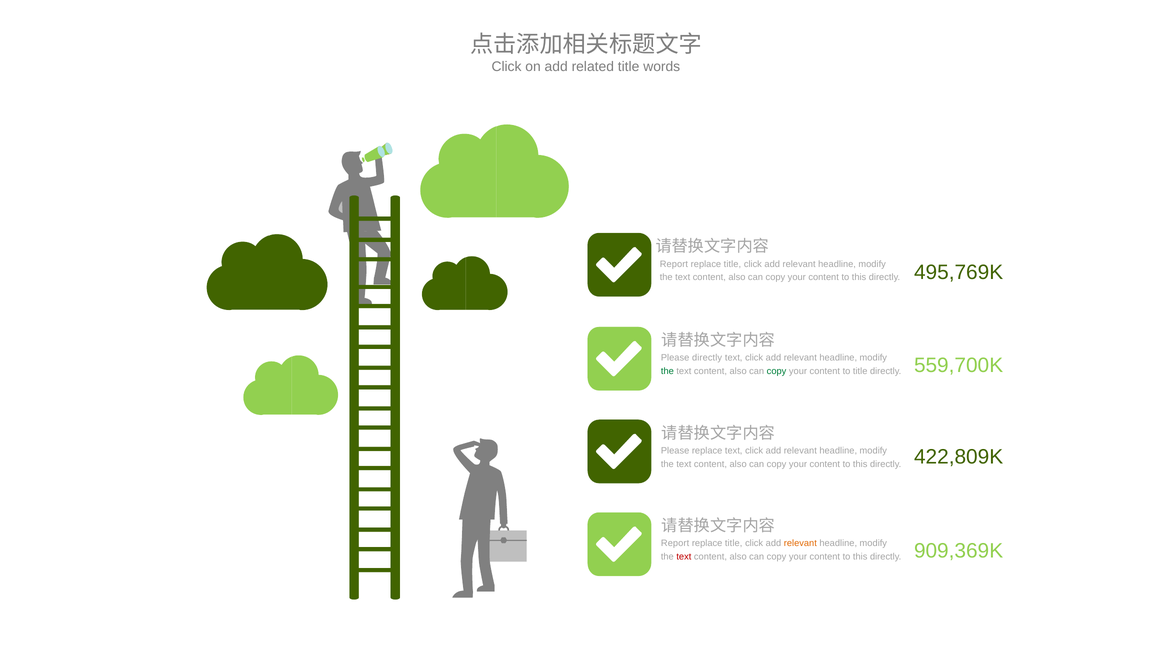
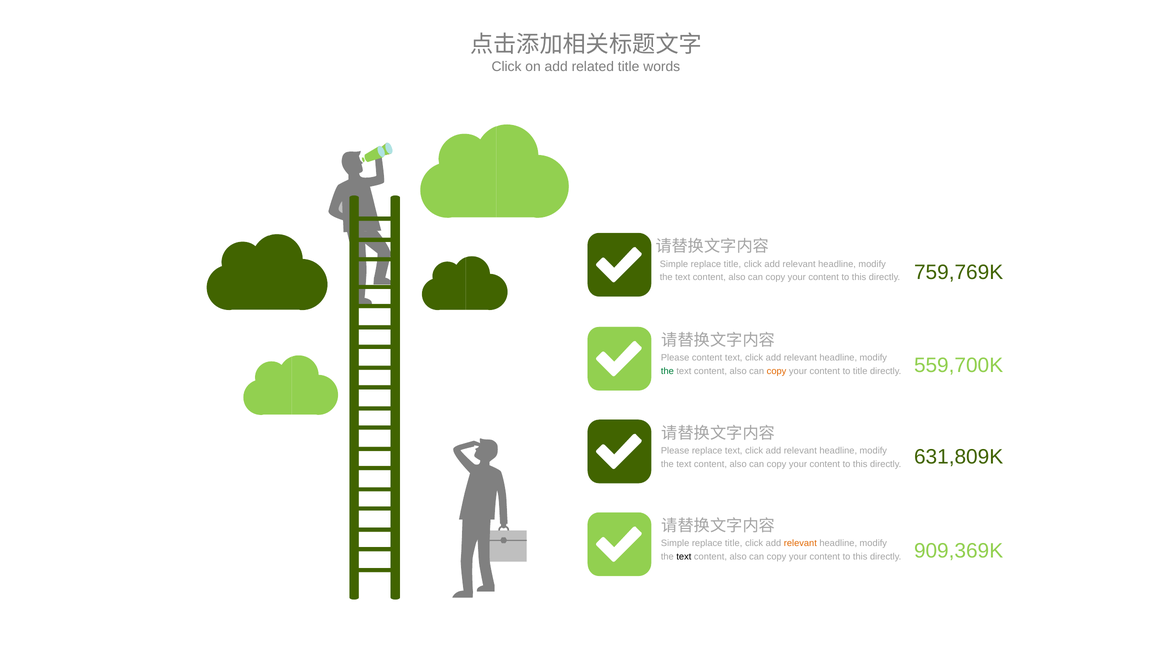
Report: Report -> Simple (674, 264)
495,769K: 495,769K -> 759,769K (959, 273)
Please directly: directly -> content (707, 358)
copy colour: green -> orange (777, 371)
422,809K: 422,809K -> 631,809K (959, 457)
Report: Report -> Simple (675, 544)
text colour: red -> black (684, 557)
